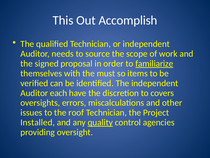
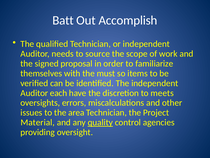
This: This -> Batt (63, 20)
familiarize underline: present -> none (154, 63)
covers: covers -> meets (162, 93)
roof: roof -> area (76, 112)
Installed: Installed -> Material (38, 122)
